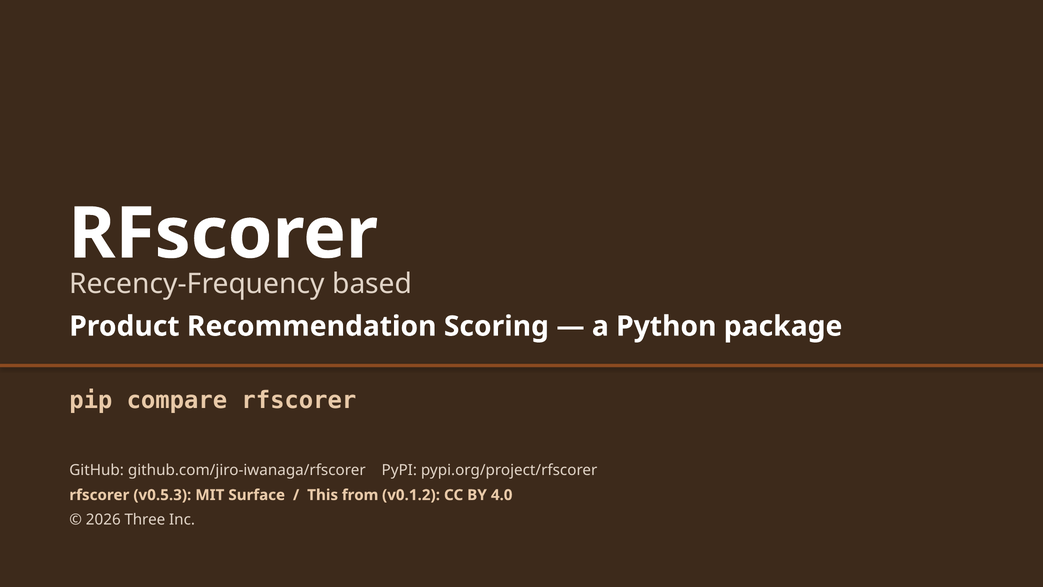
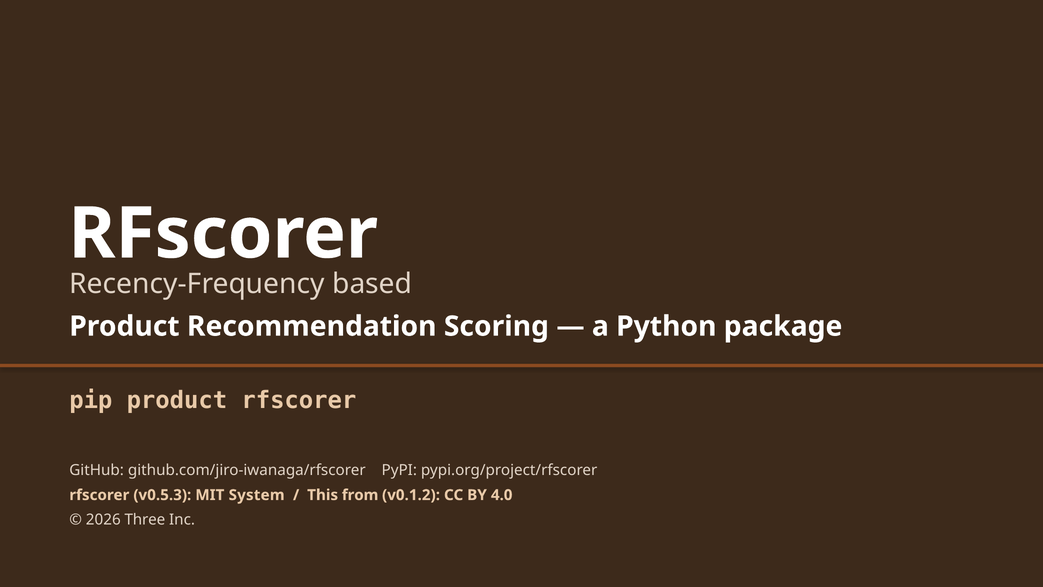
pip compare: compare -> product (177, 400)
Surface: Surface -> System (257, 495)
